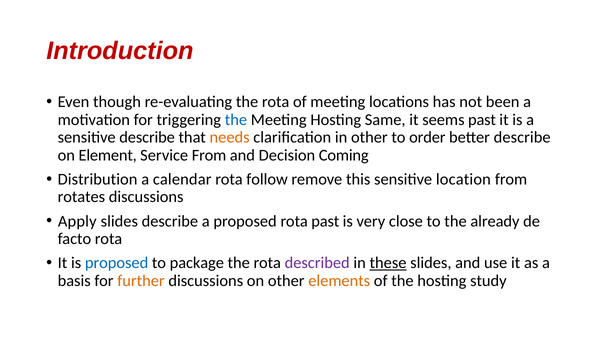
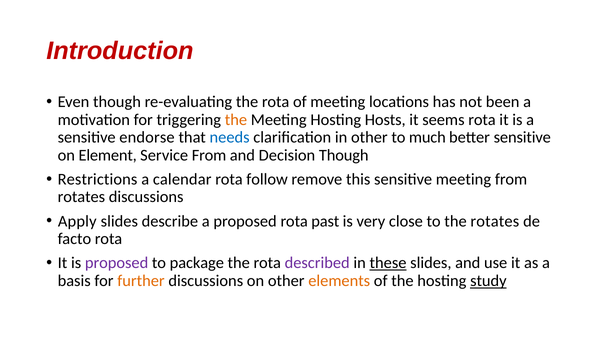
the colour: blue -> orange (236, 120)
Same: Same -> Hosts (385, 120)
seems past: past -> rota (482, 120)
sensitive describe: describe -> endorse (147, 138)
needs colour: orange -> blue (230, 138)
order: order -> much (427, 138)
better describe: describe -> sensitive (522, 138)
Decision Coming: Coming -> Though (344, 155)
Distribution: Distribution -> Restrictions (98, 179)
sensitive location: location -> meeting (463, 179)
the already: already -> rotates (495, 221)
proposed colour: blue -> purple (117, 263)
study underline: none -> present (488, 281)
